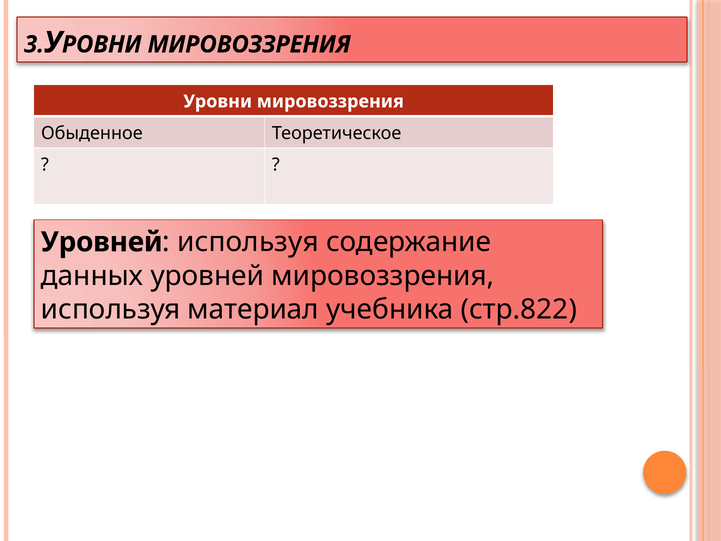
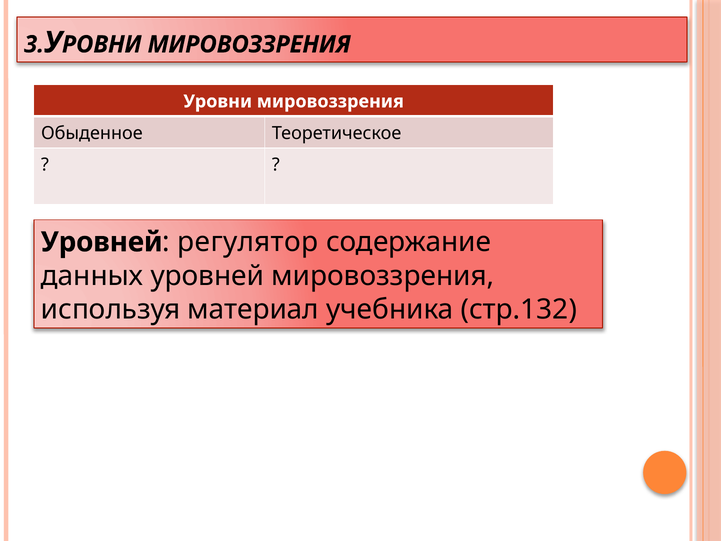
используя: используя -> регулятор (248, 242)
стр.822: стр.822 -> стр.132 (519, 309)
